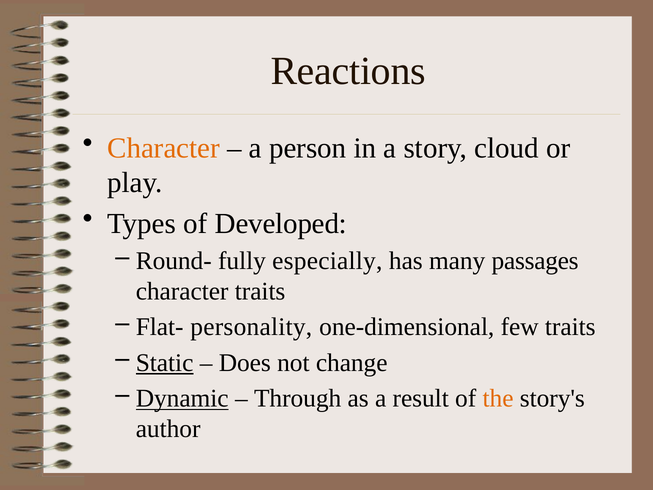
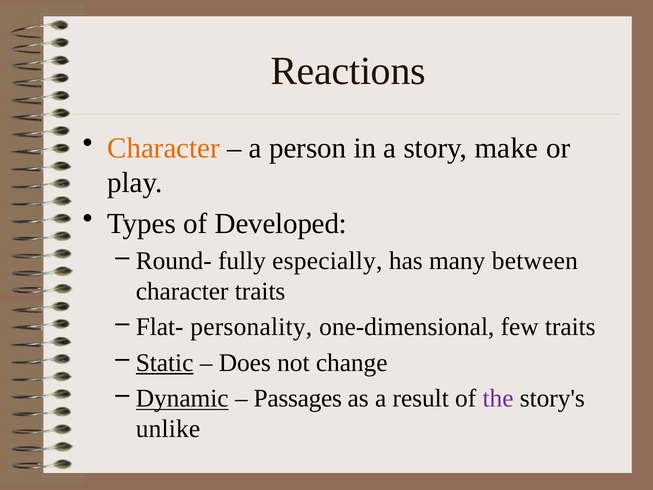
cloud: cloud -> make (506, 148)
passages: passages -> between (535, 261)
Through: Through -> Passages (298, 398)
the colour: orange -> purple (498, 398)
author: author -> unlike (168, 429)
